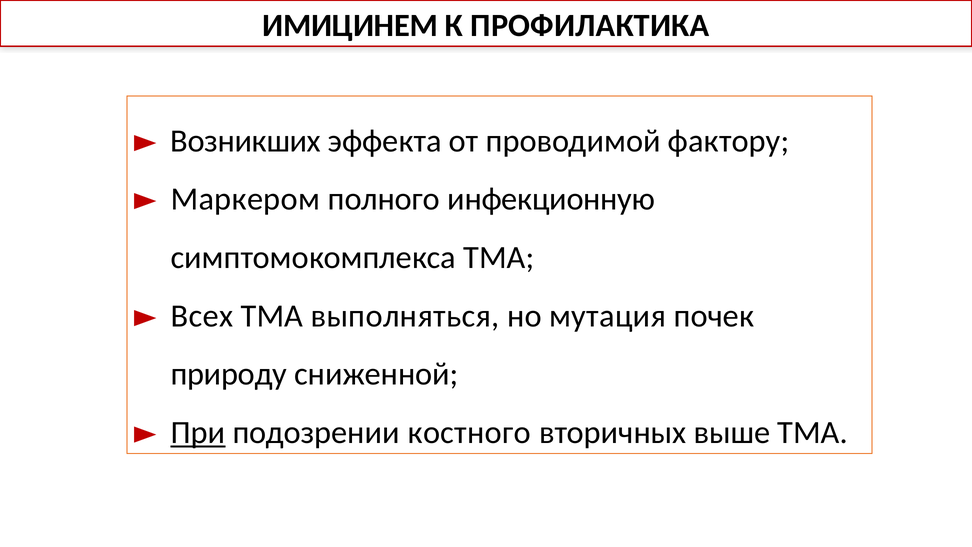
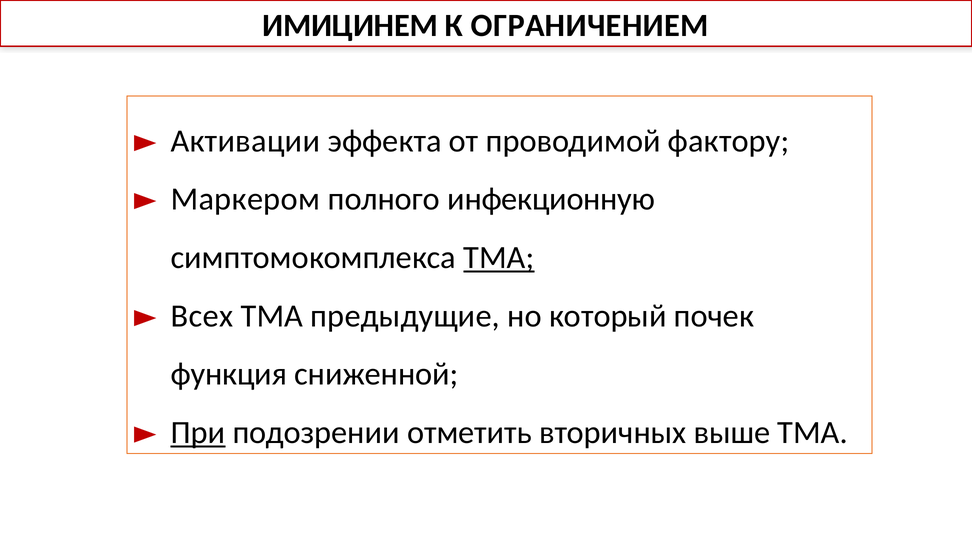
ПРОФИЛАКТИКА: ПРОФИЛАКТИКА -> ОГРАНИЧЕНИЕМ (590, 25)
Возникших: Возникших -> Активации (245, 141)
ТМА underline: none -> present (499, 257)
выполняться: выполняться -> предыдущие (405, 316)
мутация: мутация -> который (608, 316)
природу: природу -> функция (229, 374)
костного: костного -> отметить (469, 432)
